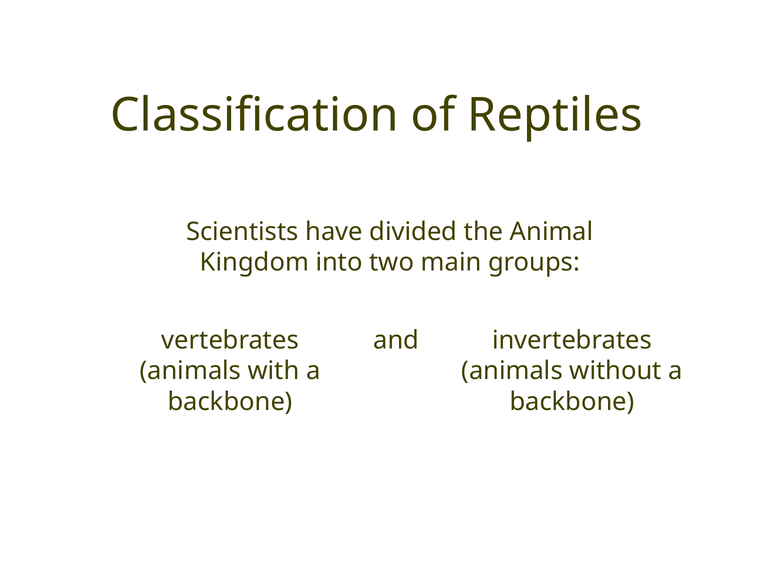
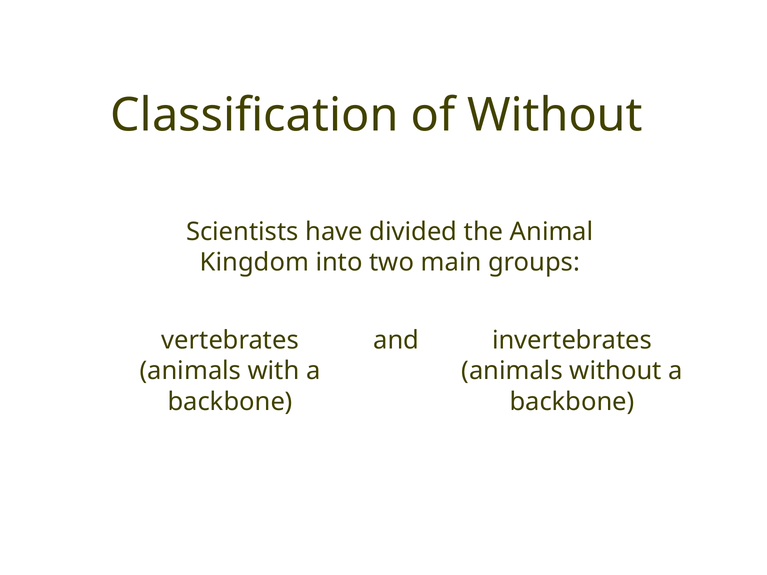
of Reptiles: Reptiles -> Without (555, 115)
